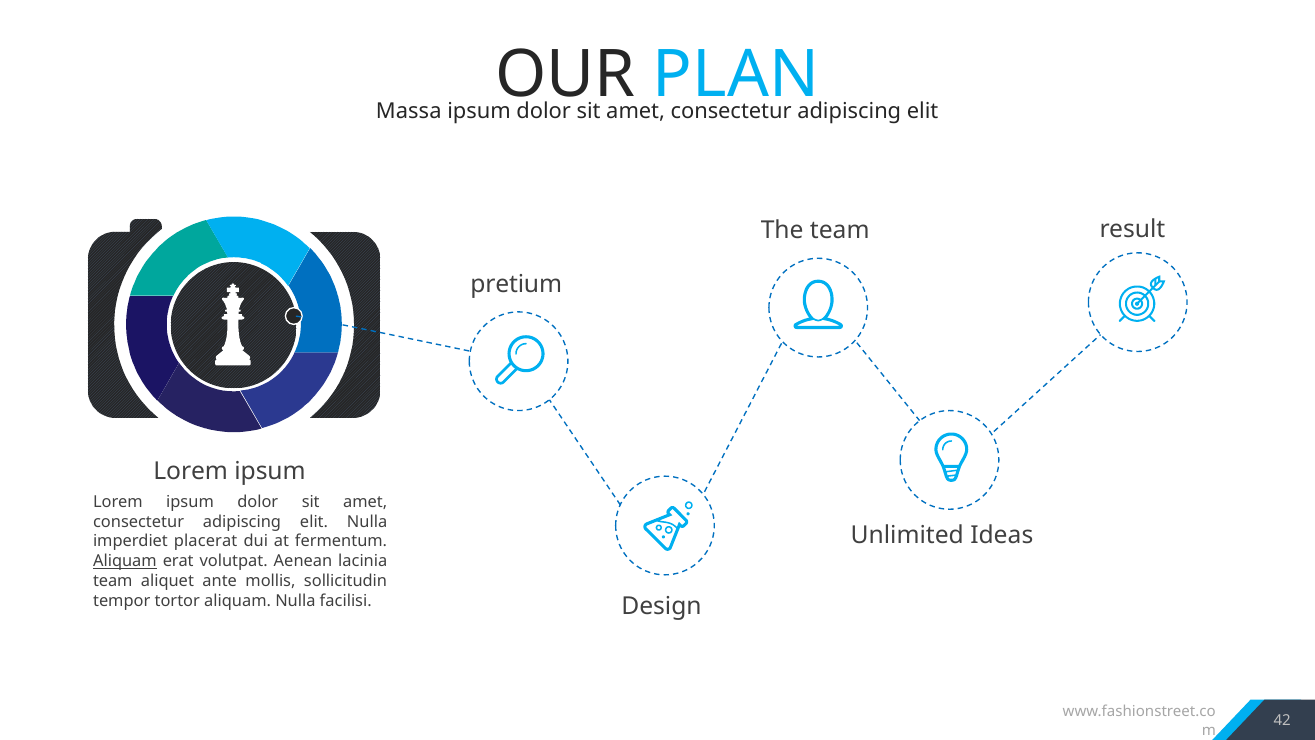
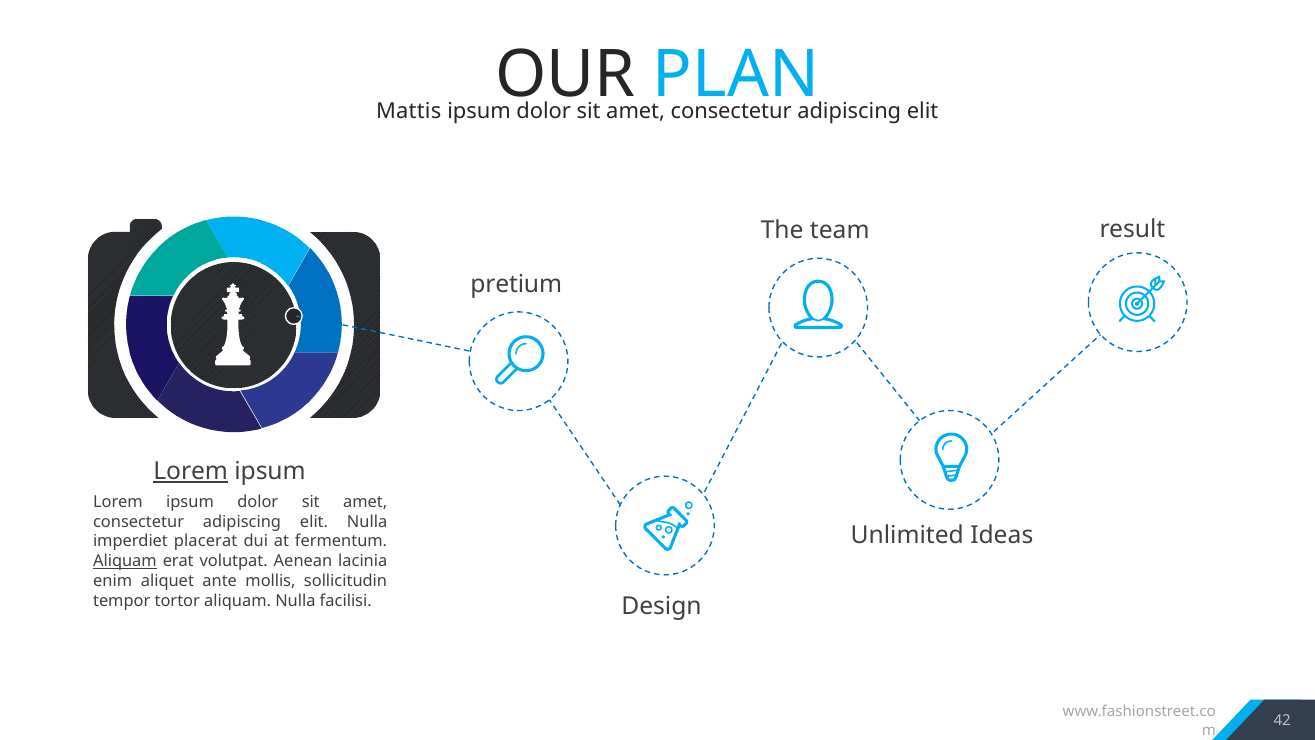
Massa: Massa -> Mattis (409, 111)
Lorem underline: none -> present (191, 471)
team: team -> enim (113, 581)
